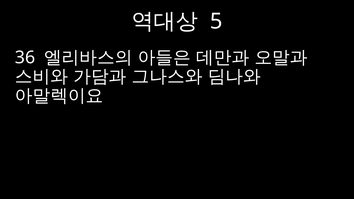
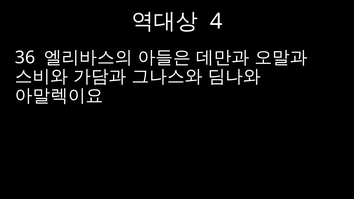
5: 5 -> 4 (216, 21)
